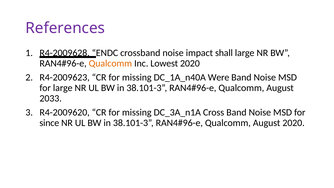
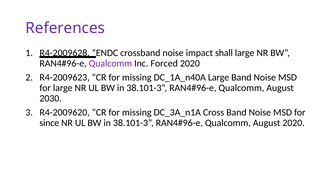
Qualcomm colour: orange -> purple (110, 63)
Lowest: Lowest -> Forced (164, 63)
DC_1A_n40A Were: Were -> Large (219, 77)
2033: 2033 -> 2030 (51, 98)
